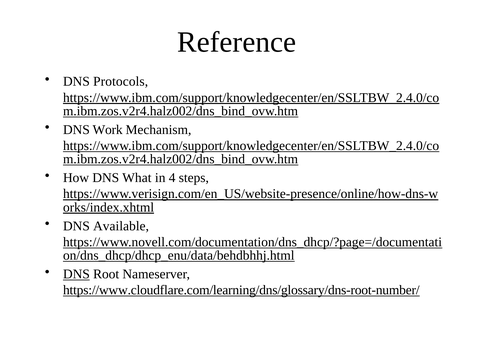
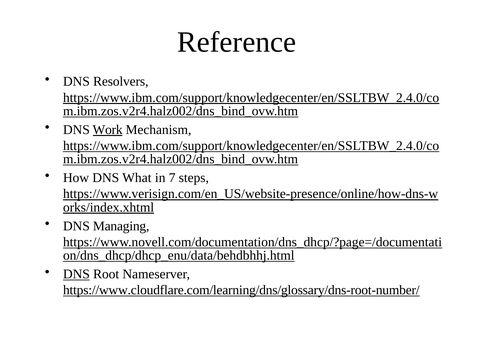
Protocols: Protocols -> Resolvers (121, 82)
Work underline: none -> present (108, 130)
4: 4 -> 7 (172, 178)
Available: Available -> Managing (121, 226)
